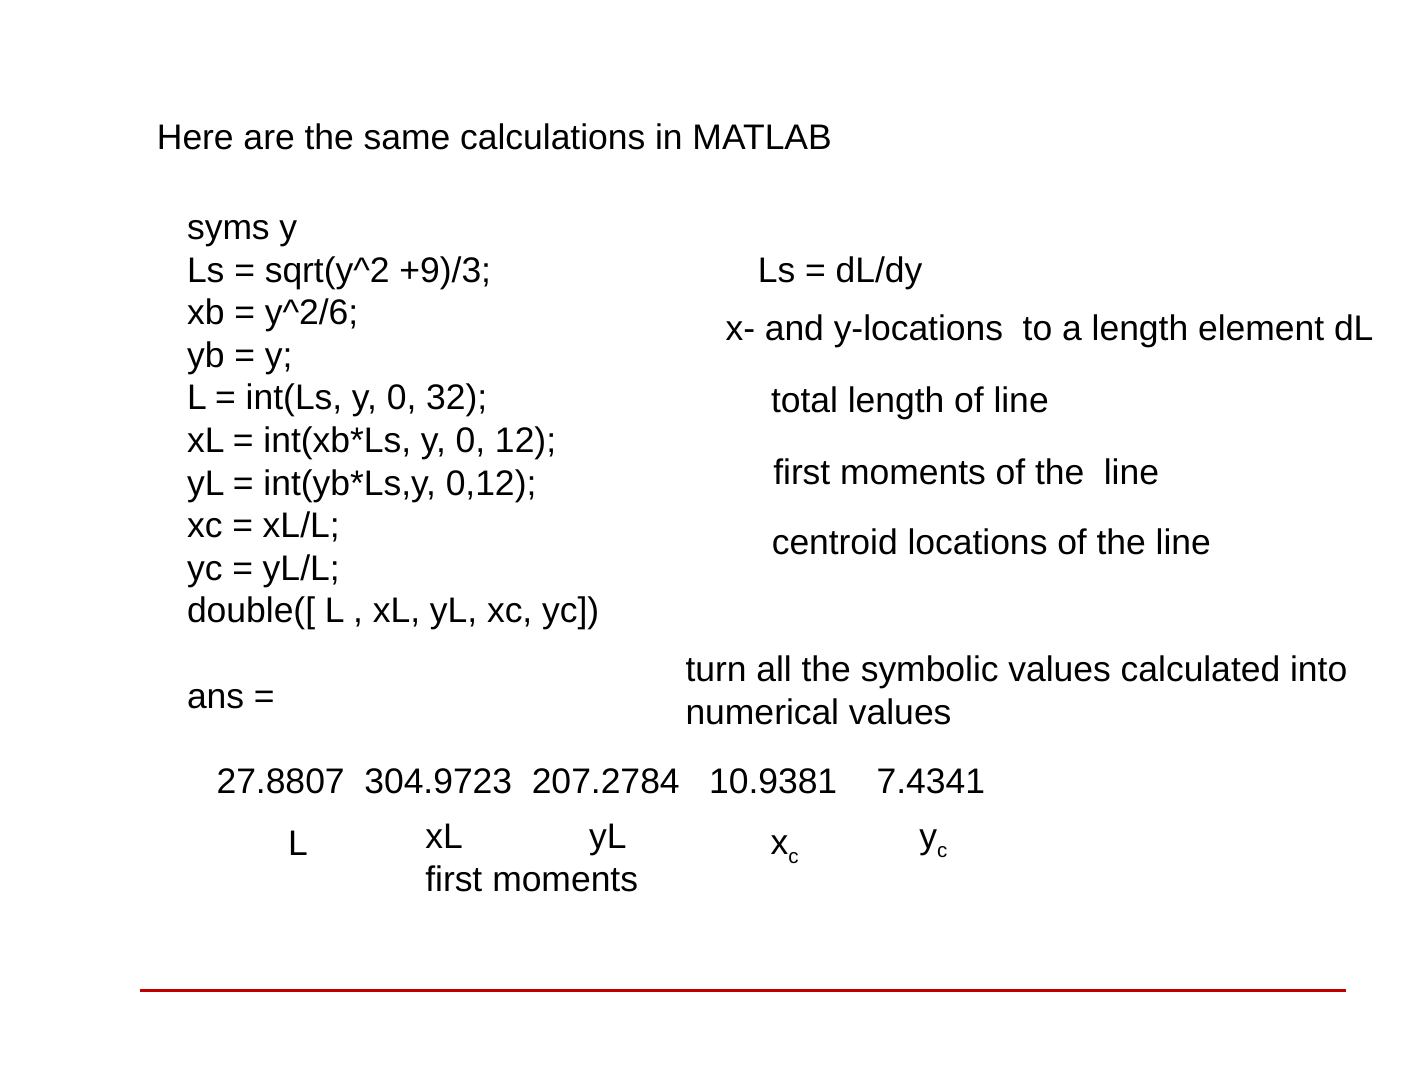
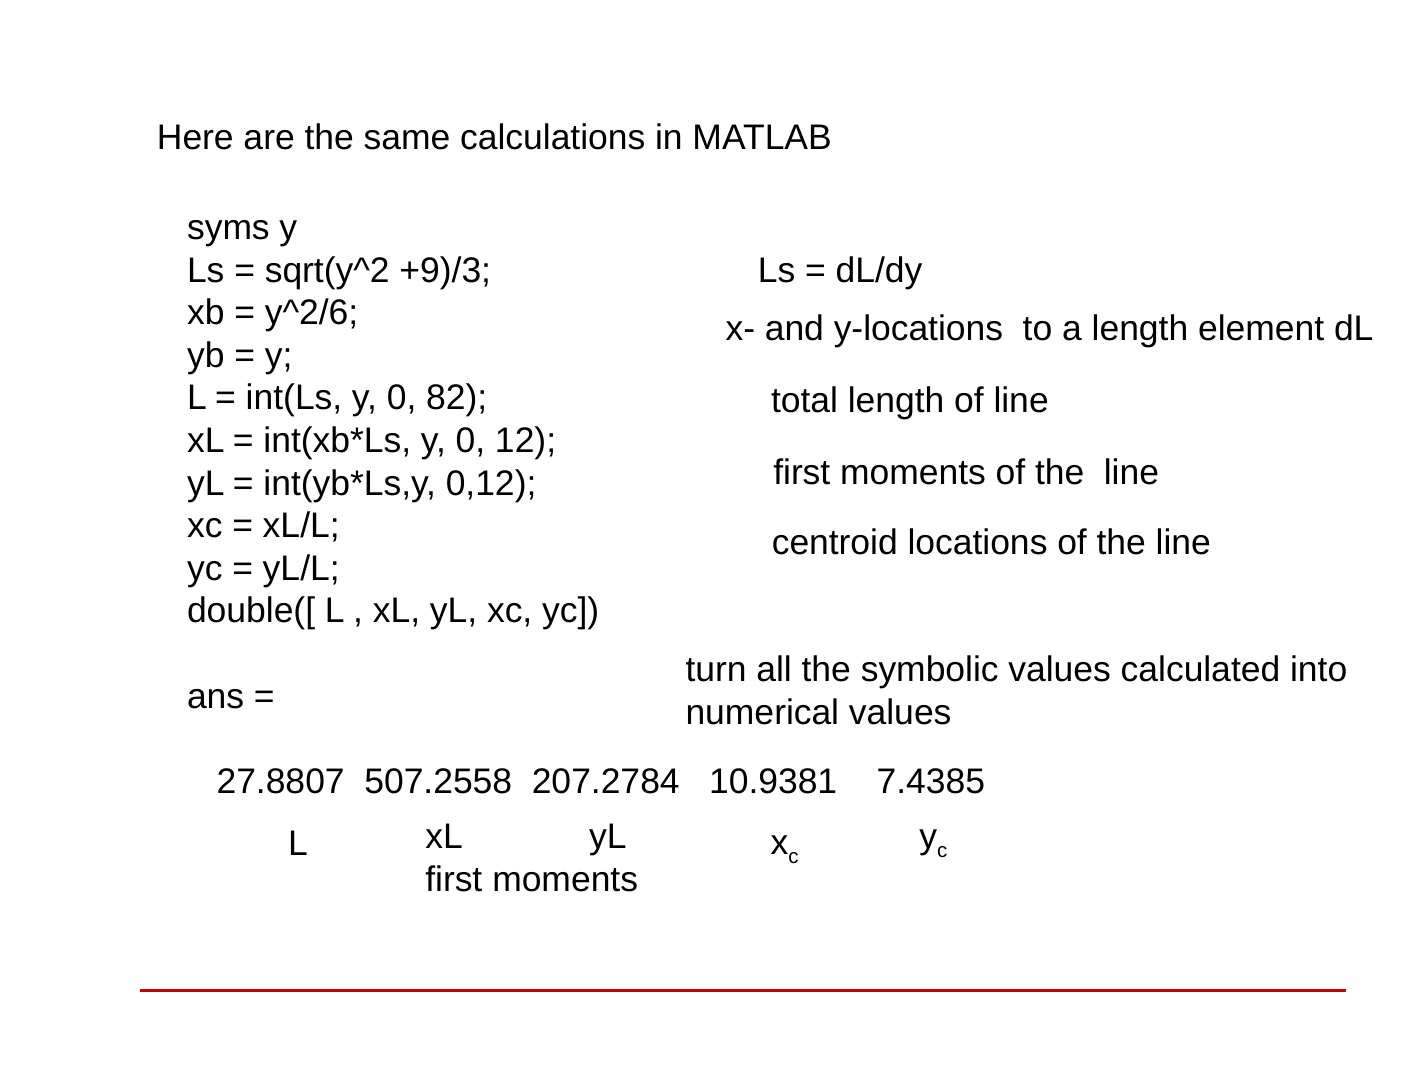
32: 32 -> 82 (457, 398)
304.9723: 304.9723 -> 507.2558 (438, 781)
7.4341: 7.4341 -> 7.4385 (931, 781)
